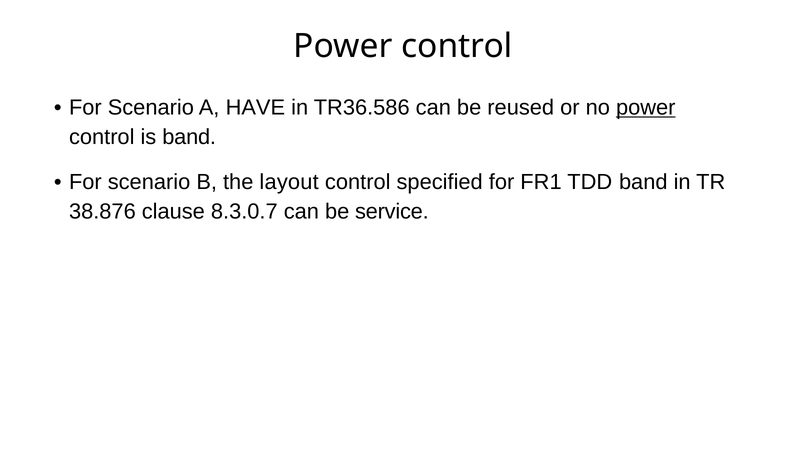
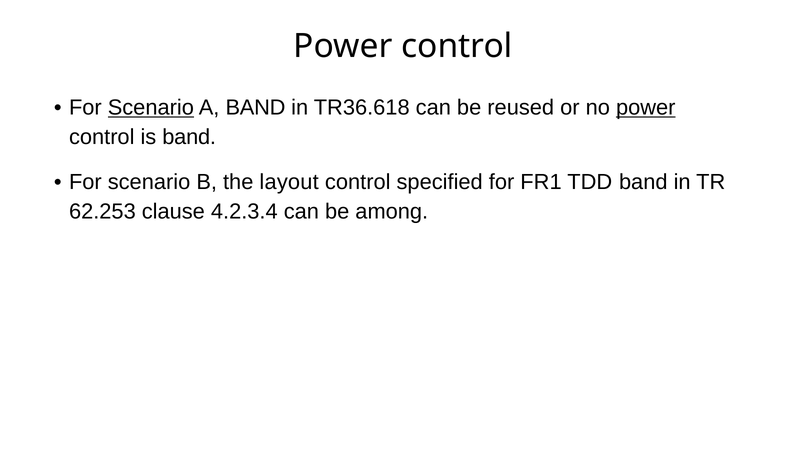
Scenario underline: none -> present (151, 108)
A HAVE: HAVE -> BAND (255, 108)
TR36.586: TR36.586 -> TR36.618 (362, 108)
38.876: 38.876 -> 62.253 (102, 211)
8.3.0.7: 8.3.0.7 -> 4.2.3.4 (244, 211)
service: service -> among (392, 211)
